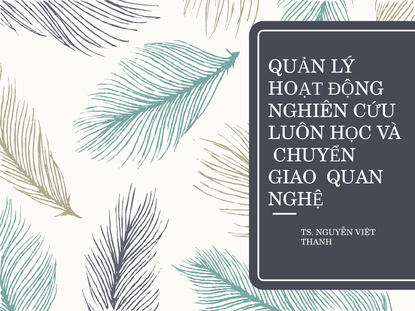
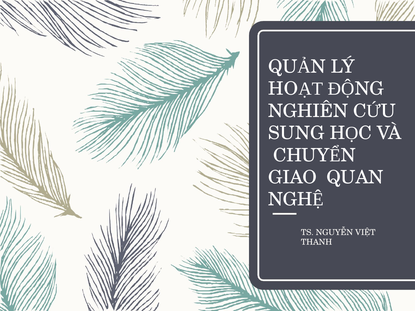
LUÔN: LUÔN -> SUNG (296, 133)
